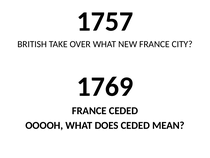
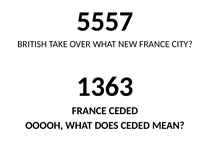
1757: 1757 -> 5557 (105, 21)
1769: 1769 -> 1363 (105, 86)
